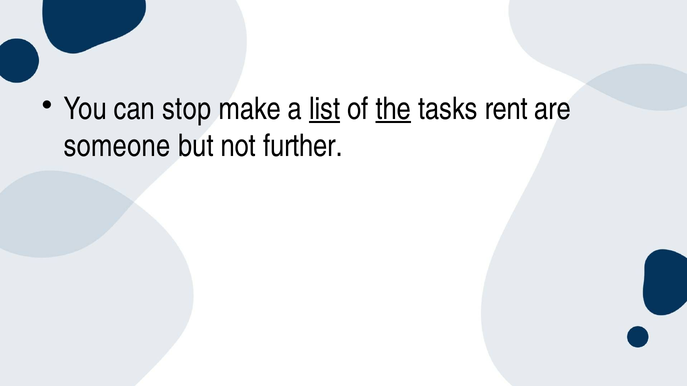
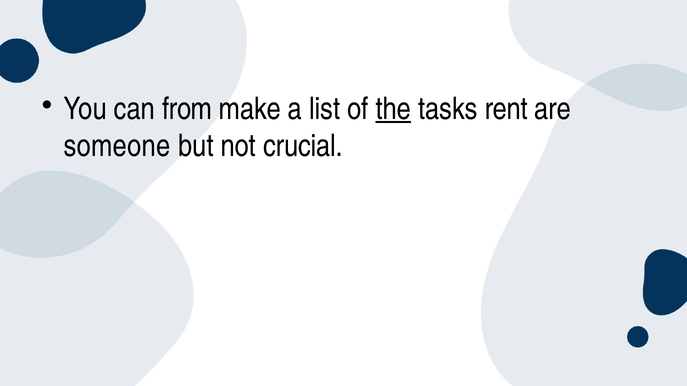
stop: stop -> from (187, 109)
list underline: present -> none (325, 109)
further: further -> crucial (303, 146)
